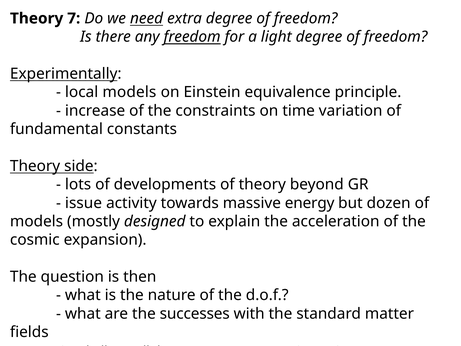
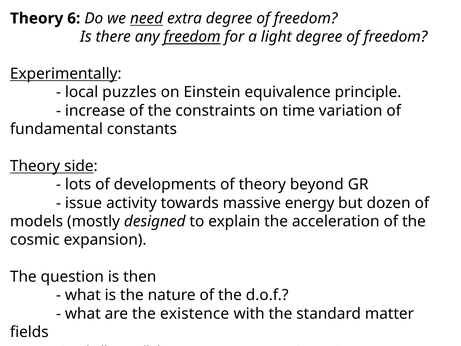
7: 7 -> 6 (74, 18)
local models: models -> puzzles (129, 92)
successes: successes -> existence (195, 313)
